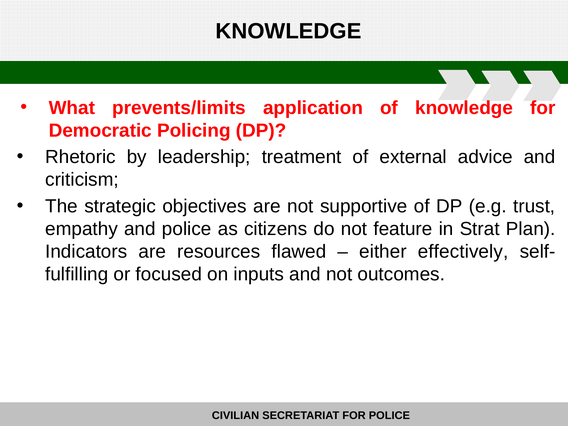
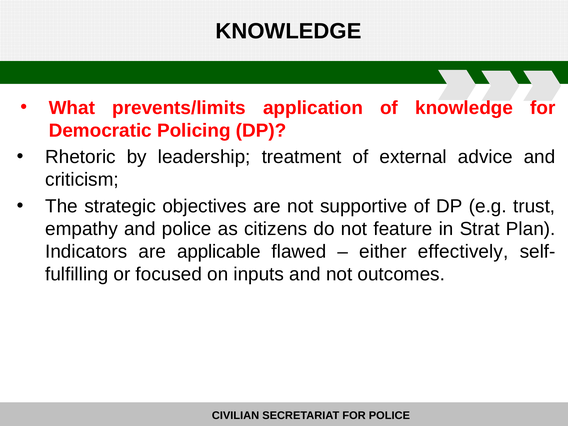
resources: resources -> applicable (219, 252)
